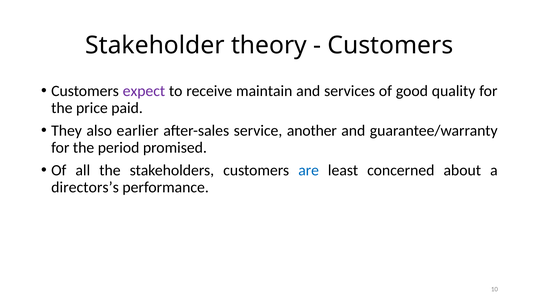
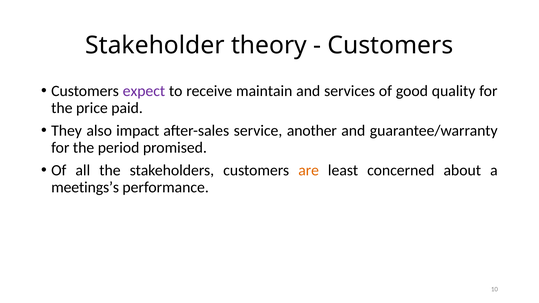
earlier: earlier -> impact (138, 131)
are colour: blue -> orange (309, 170)
directors’s: directors’s -> meetings’s (85, 187)
